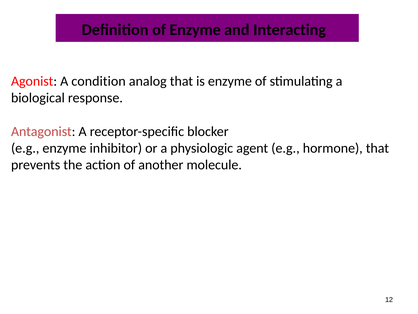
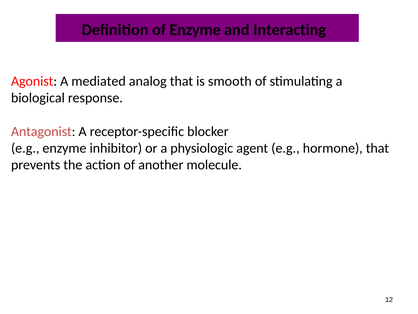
condition: condition -> mediated (99, 81)
is enzyme: enzyme -> smooth (230, 81)
